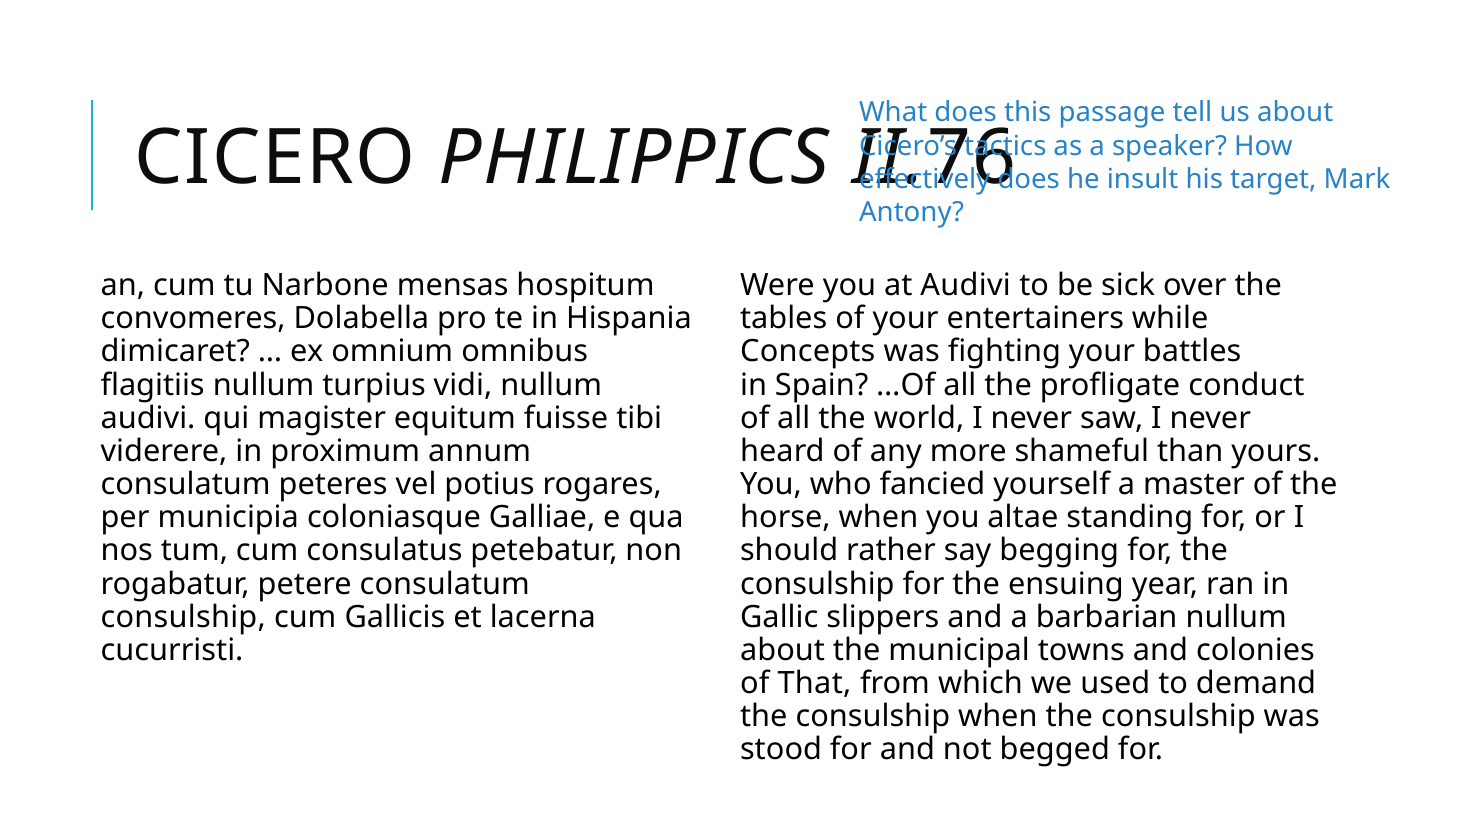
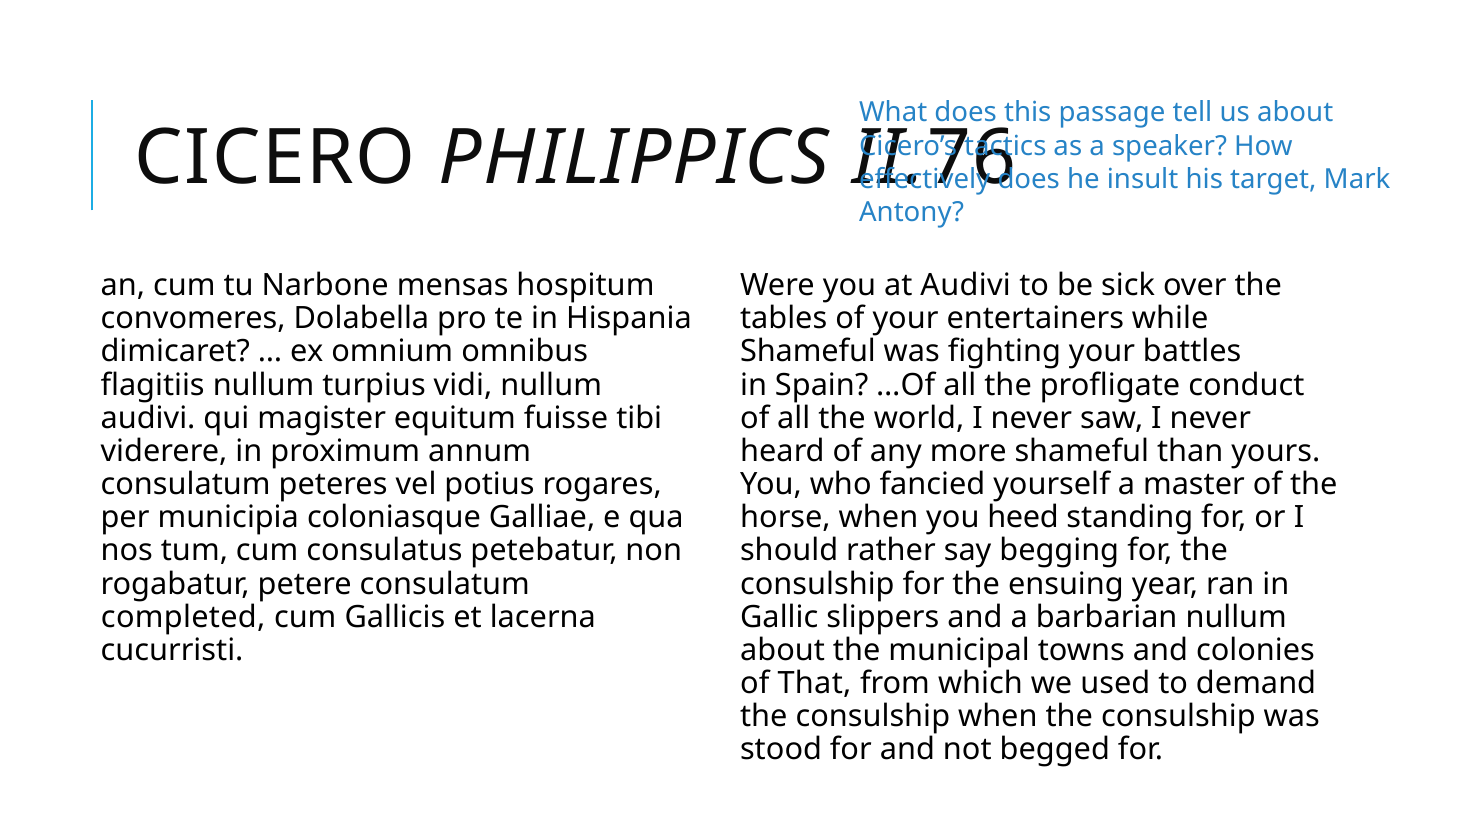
Concepts: Concepts -> Shameful (808, 352)
altae: altae -> heed (1023, 517)
consulship: consulship -> completed (183, 617)
